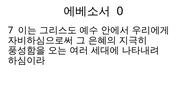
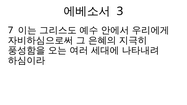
0: 0 -> 3 (120, 11)
